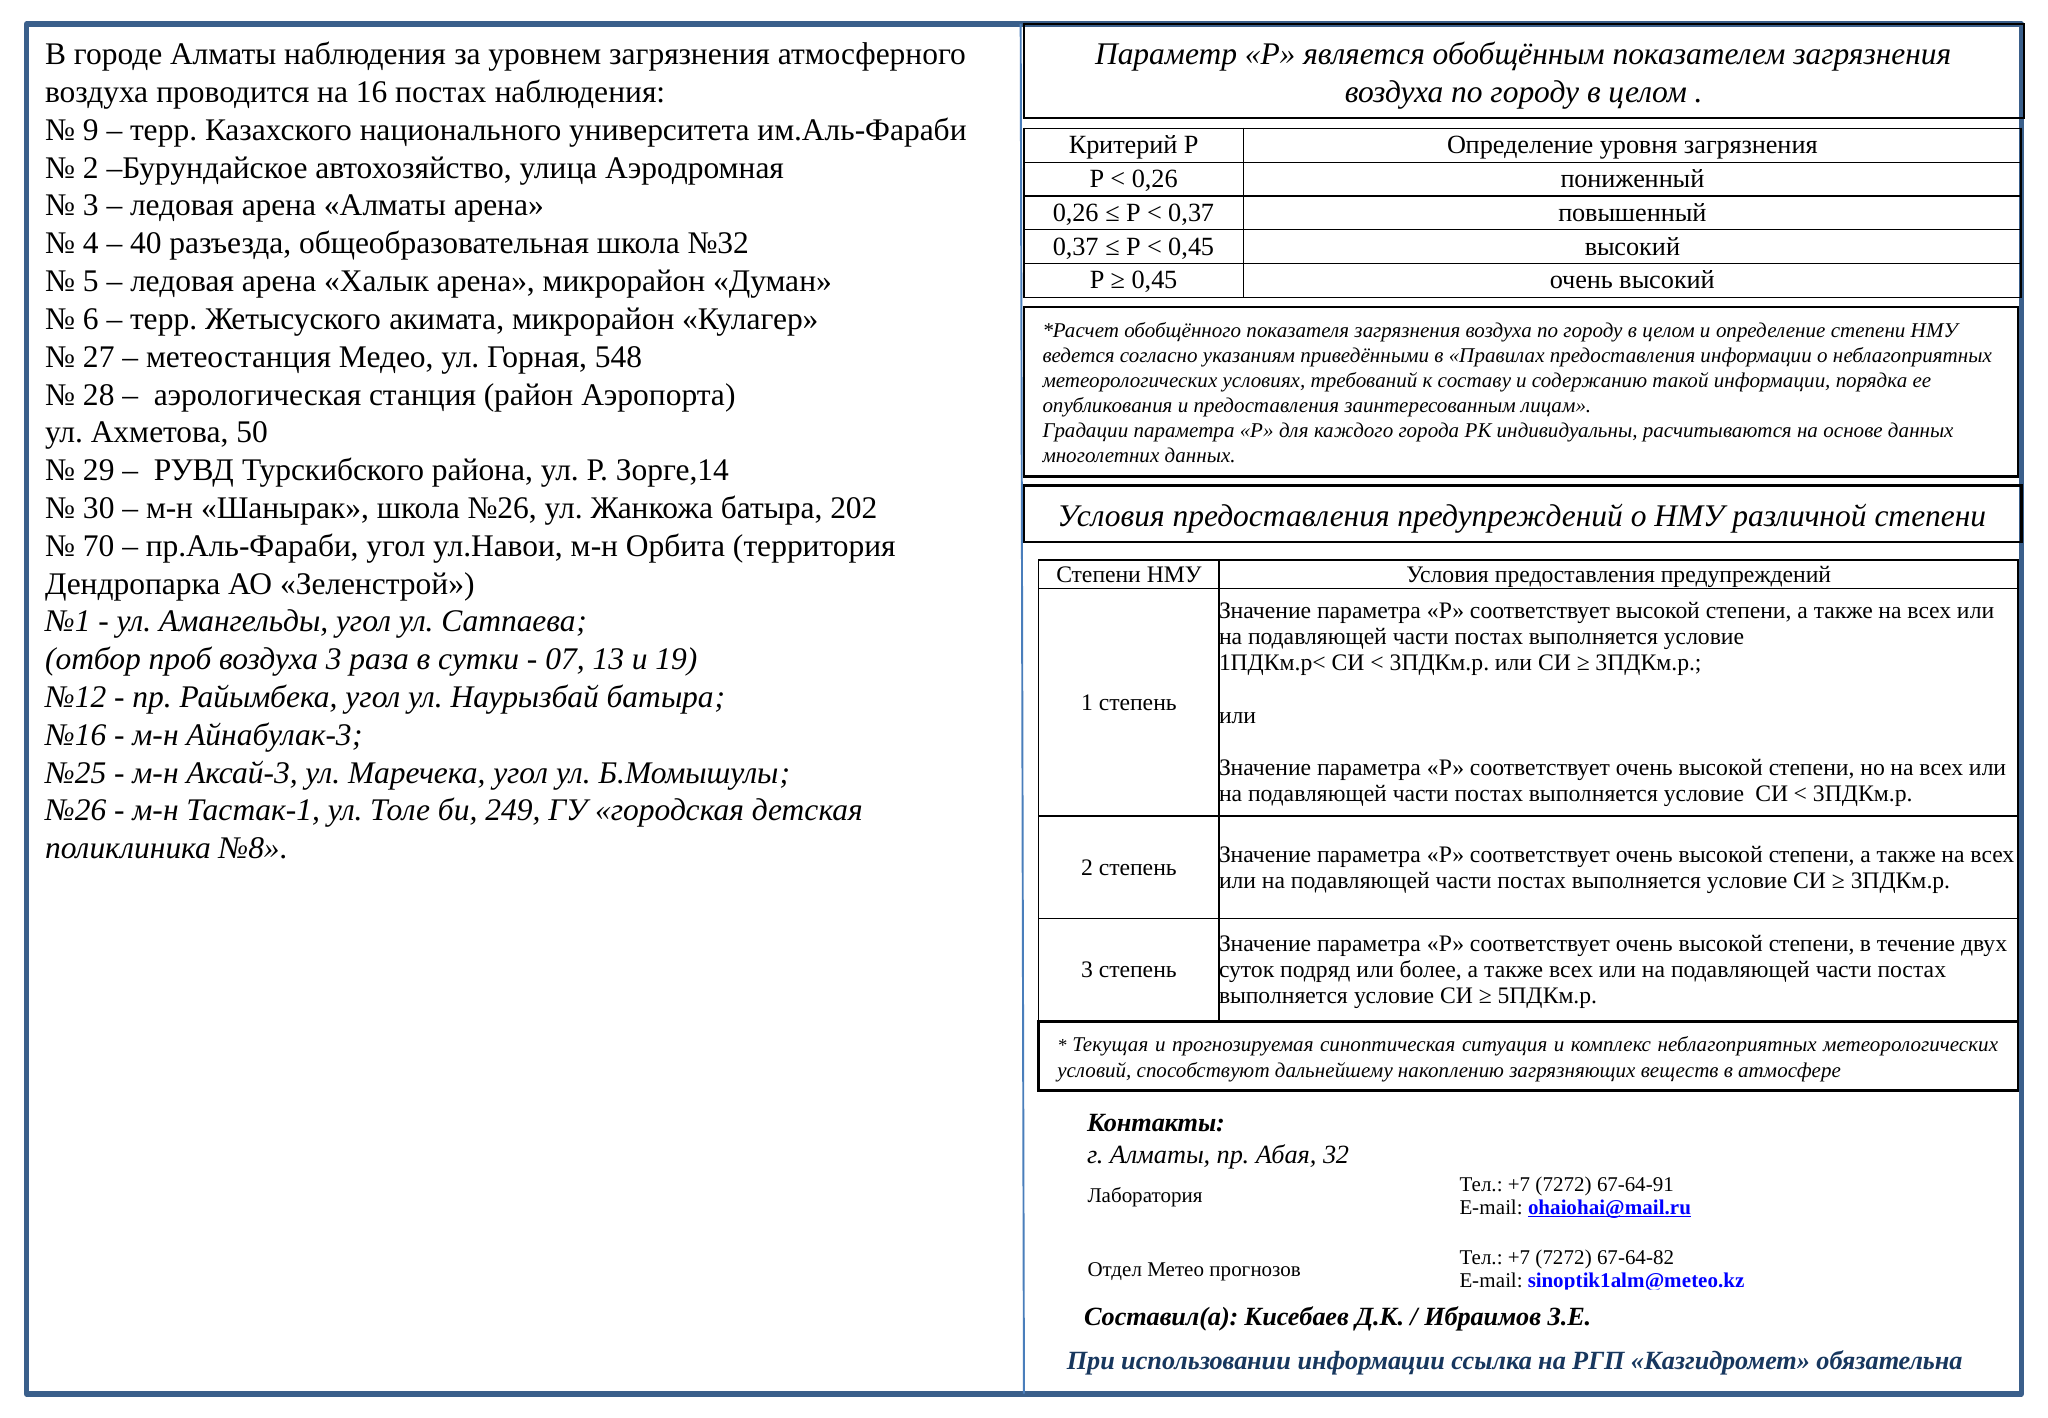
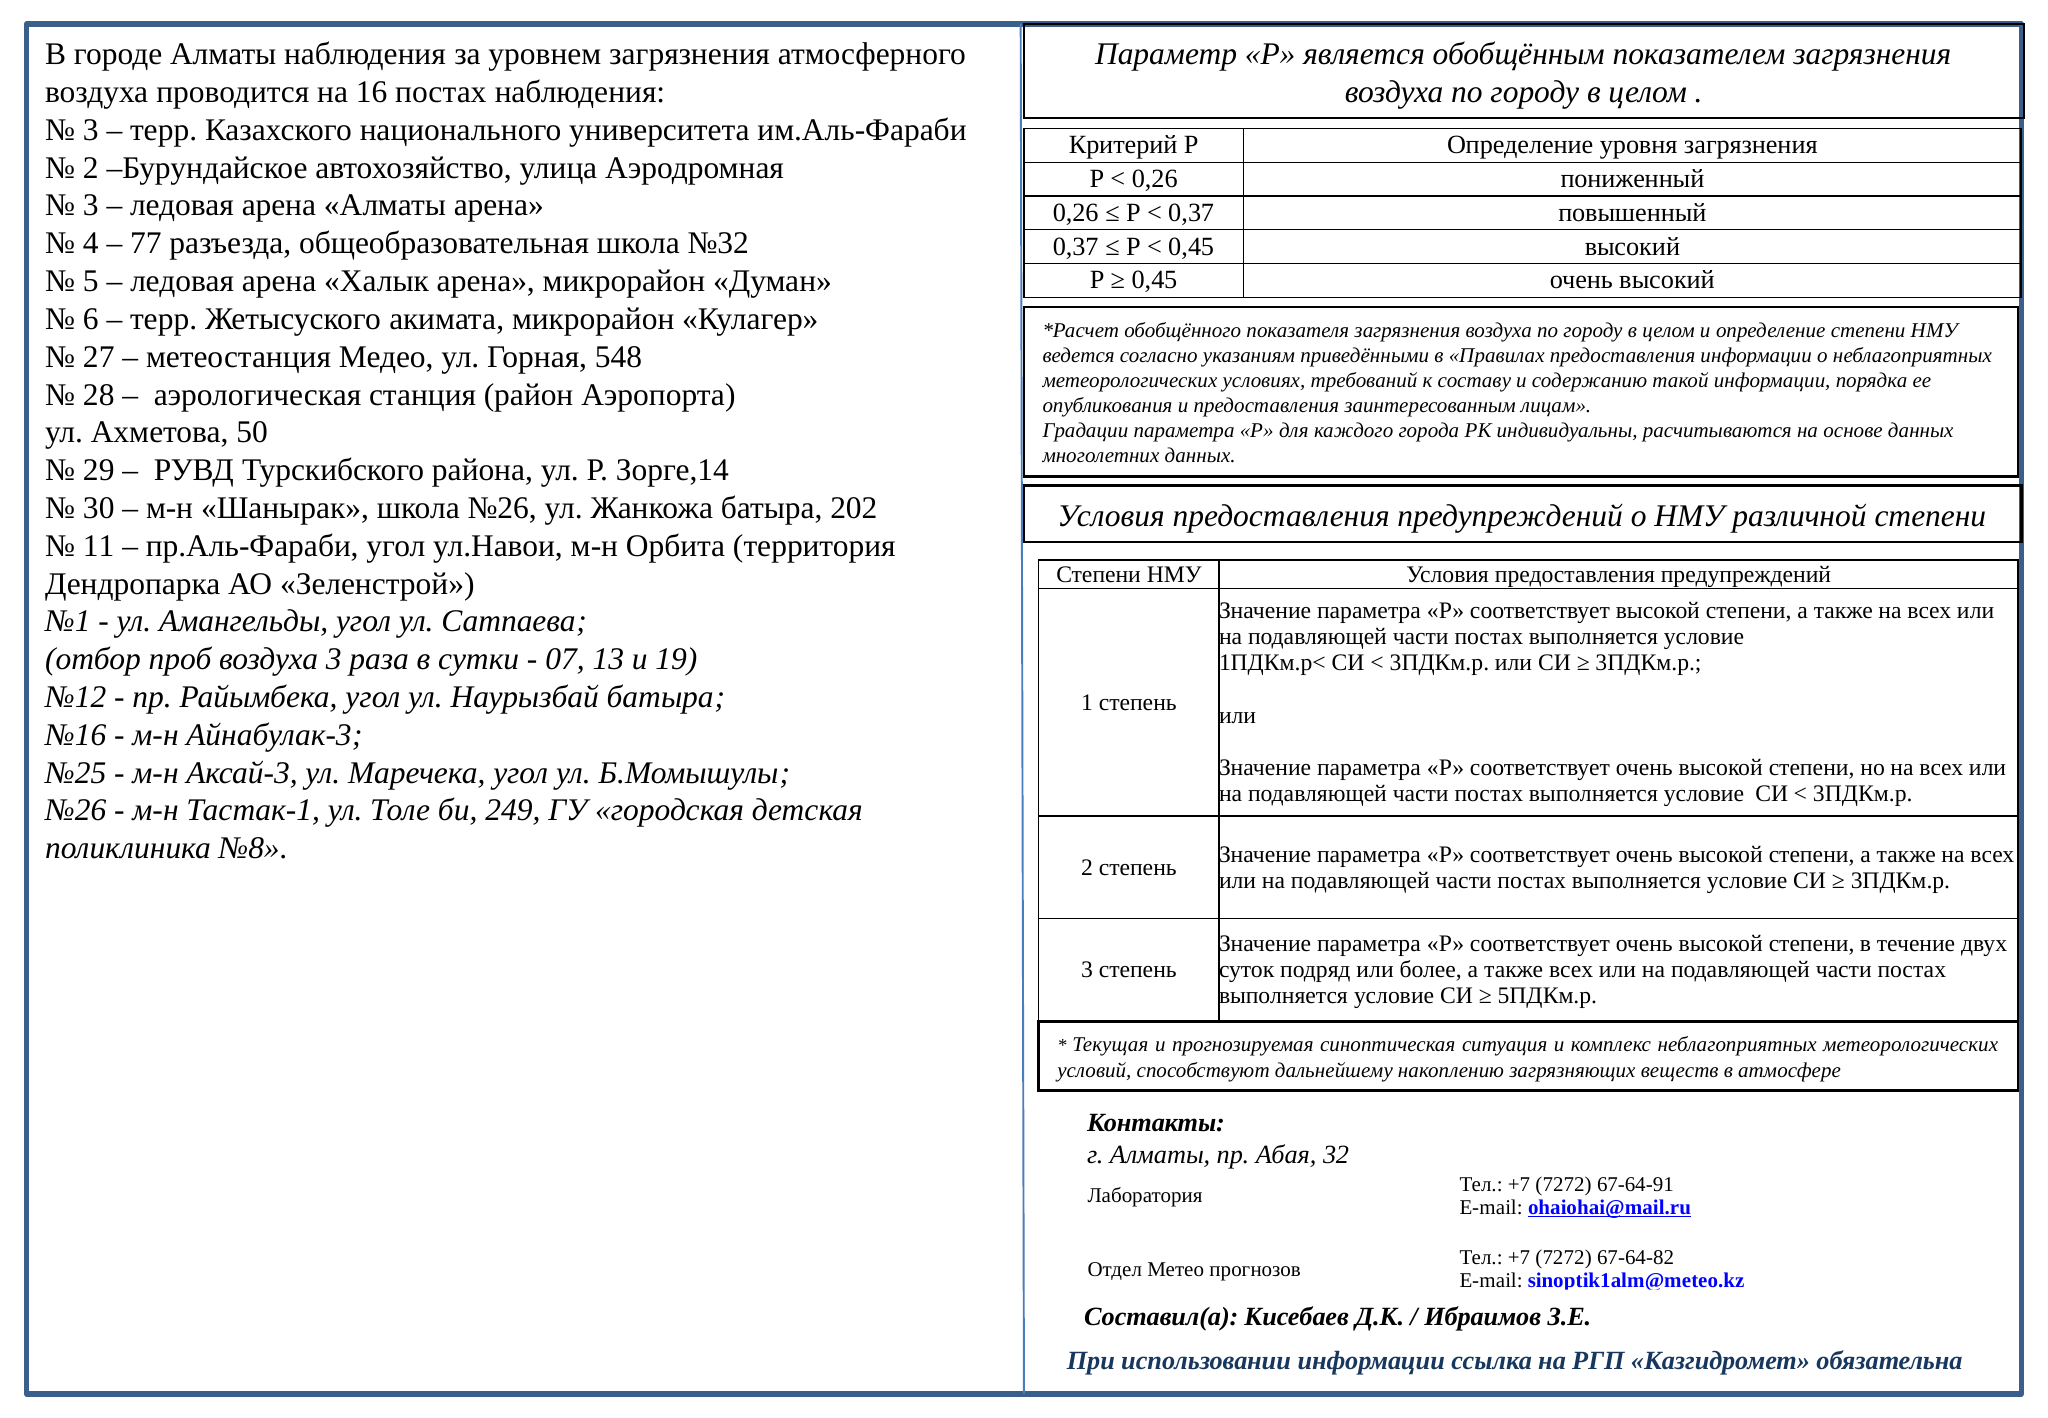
9: 9 -> 3 (91, 130)
40: 40 -> 77 (146, 243)
70: 70 -> 11 (99, 546)
